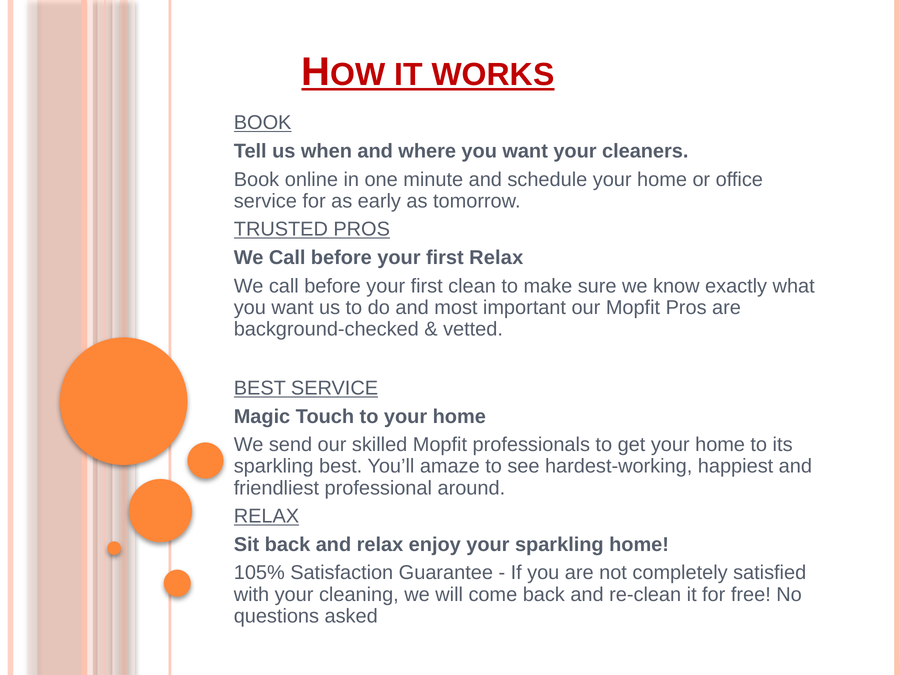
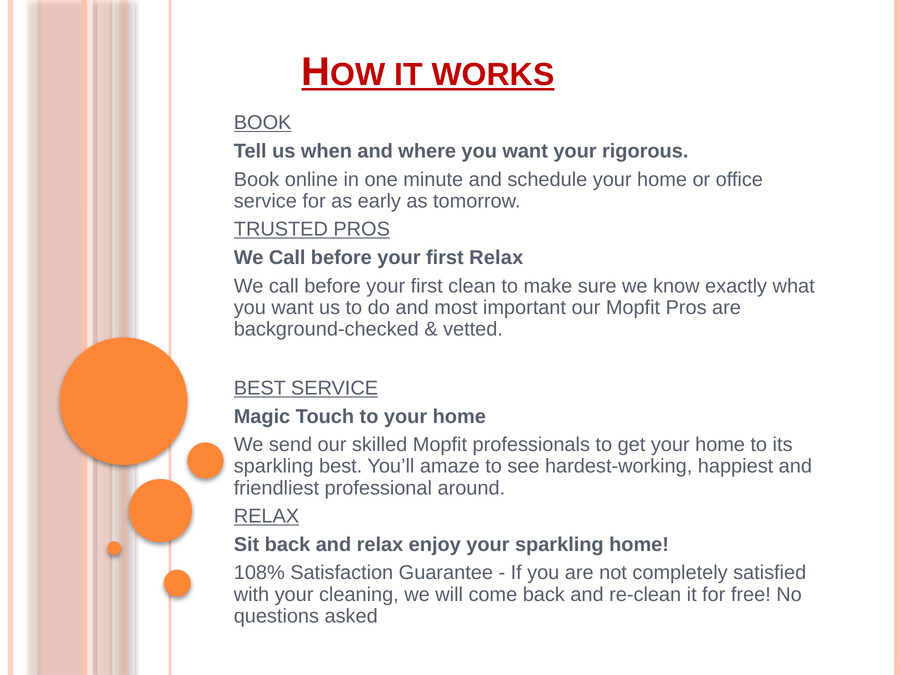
cleaners: cleaners -> rigorous (645, 151)
105%: 105% -> 108% (259, 573)
